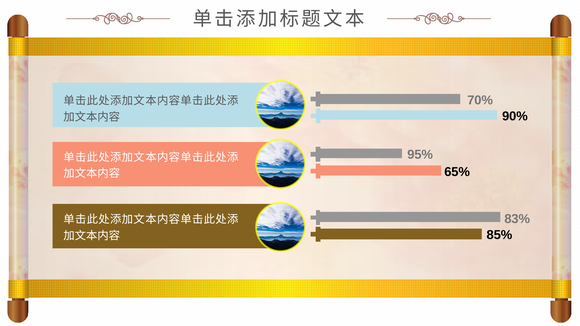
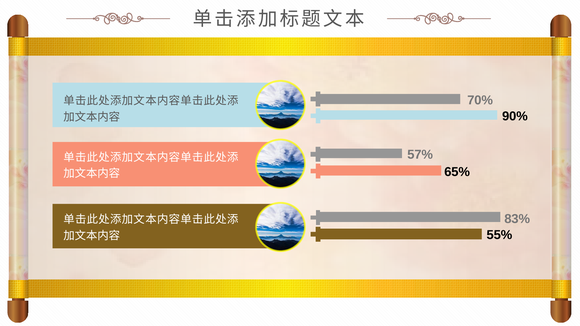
95%: 95% -> 57% (420, 155)
85%: 85% -> 55% (499, 235)
